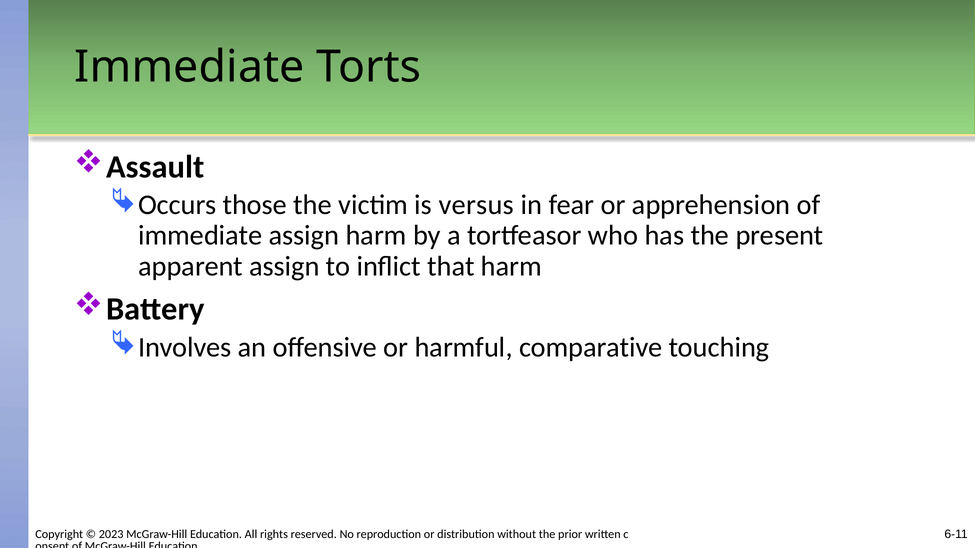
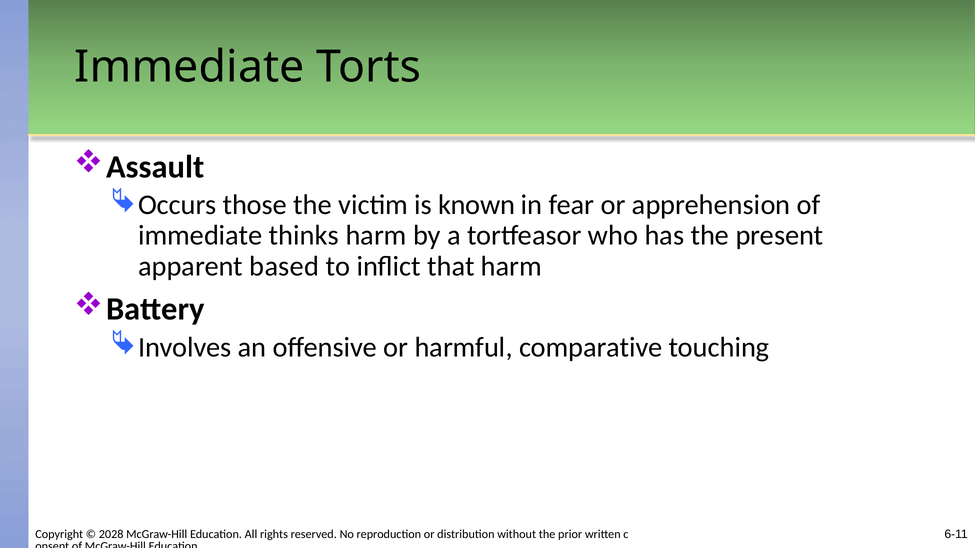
versus: versus -> known (477, 205)
immediate assign: assign -> thinks (304, 236)
apparent assign: assign -> based (284, 266)
2023: 2023 -> 2028 (111, 535)
